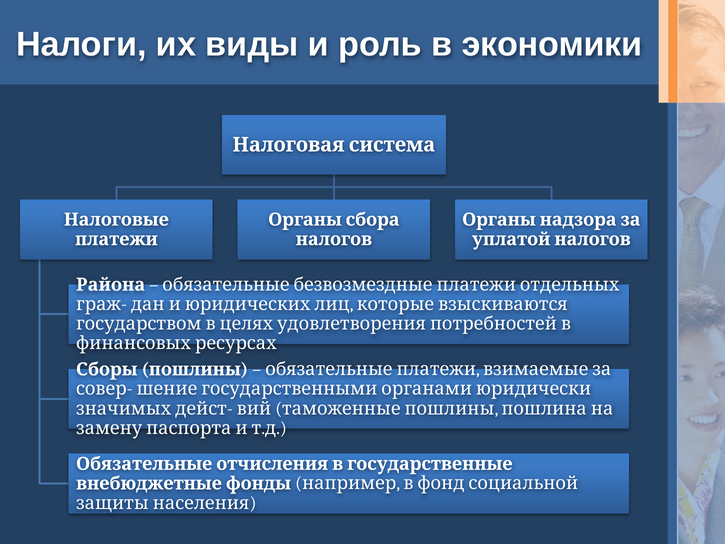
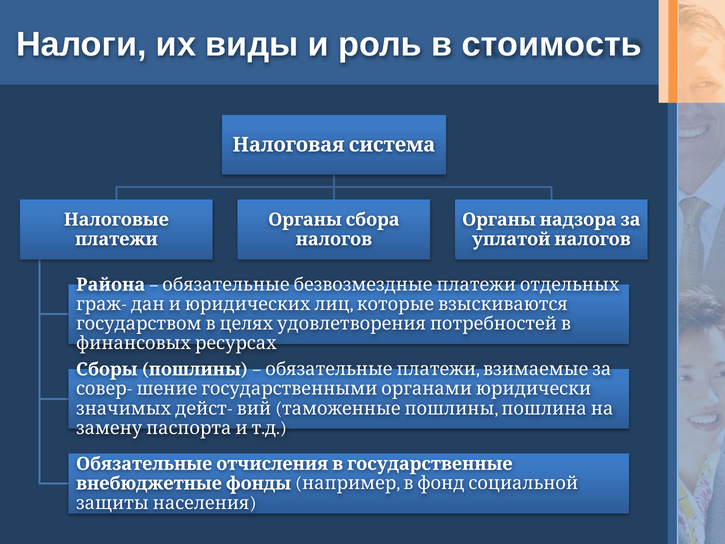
экономики: экономики -> стоимость (552, 45)
